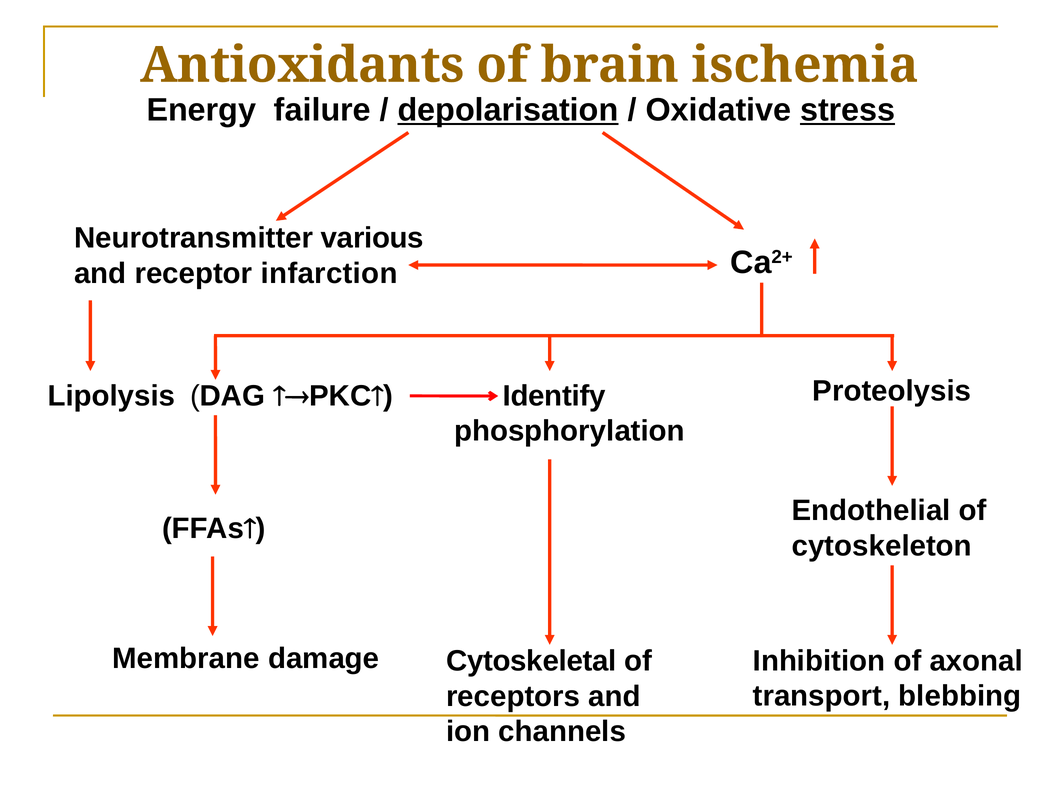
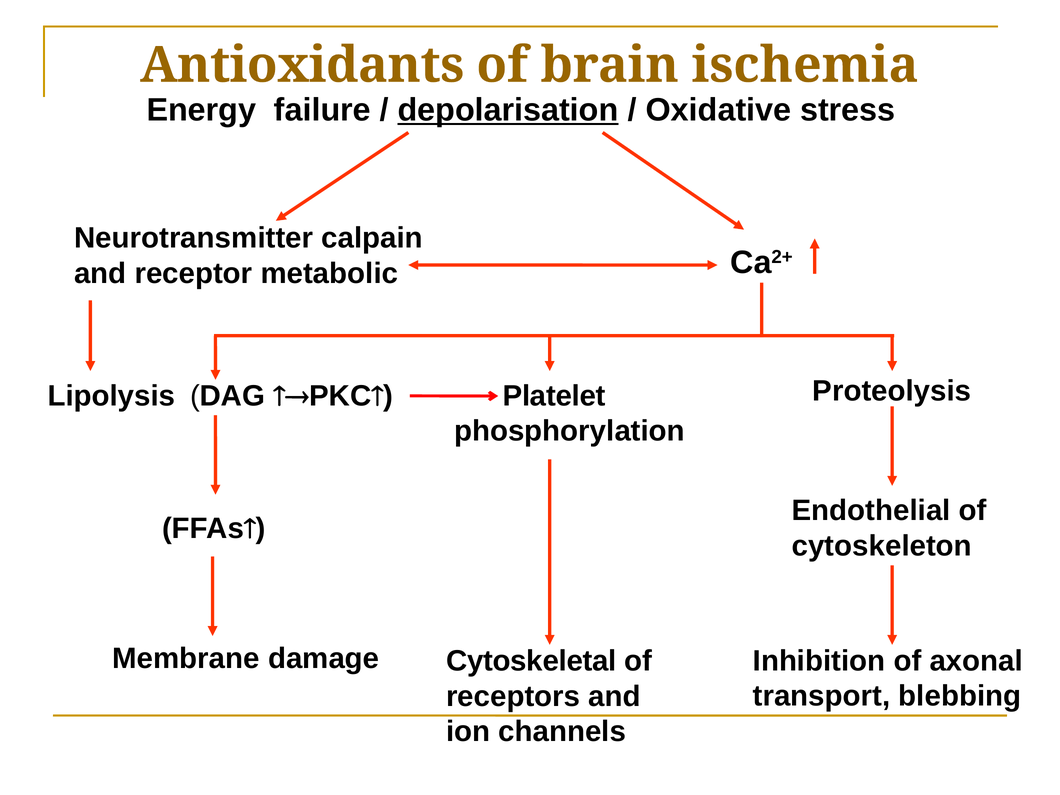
stress underline: present -> none (848, 110)
various: various -> calpain (372, 238)
infarction: infarction -> metabolic (329, 274)
Identify: Identify -> Platelet (554, 396)
